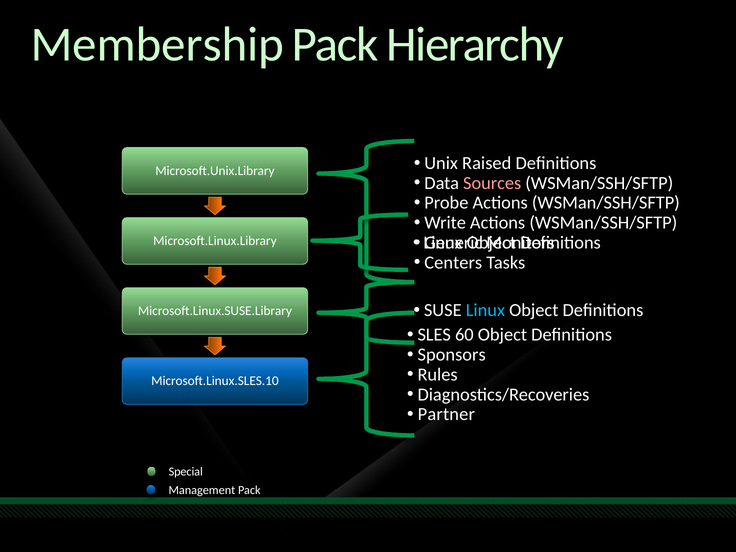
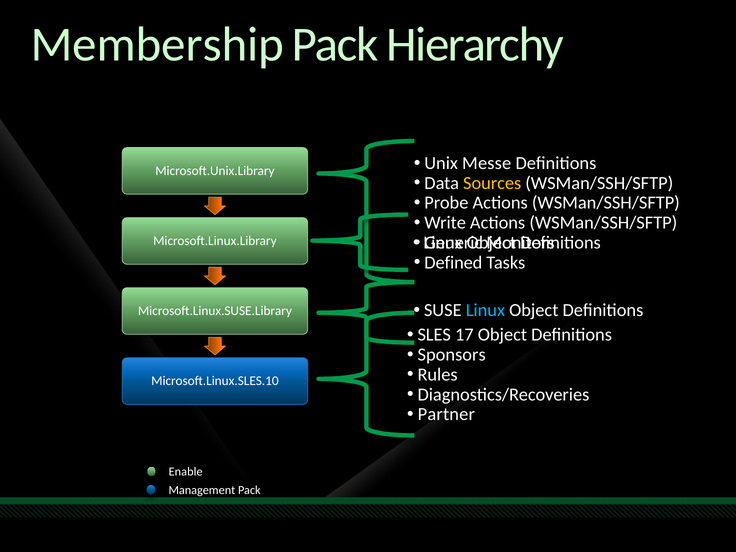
Raised: Raised -> Messe (487, 163)
Sources colour: pink -> yellow (492, 183)
Centers: Centers -> Defined (453, 263)
60: 60 -> 17 (464, 335)
Special: Special -> Enable (186, 472)
